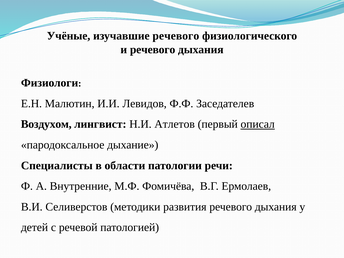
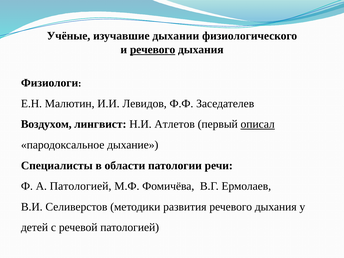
изучавшие речевого: речевого -> дыхании (176, 36)
речевого underline: none -> present (153, 50)
А Внутренние: Внутренние -> Патологией (81, 186)
